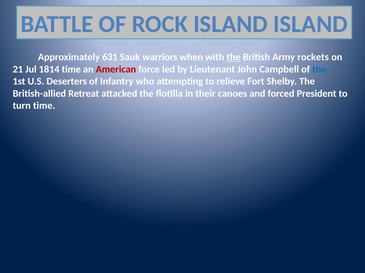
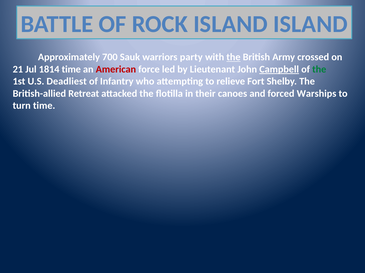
631: 631 -> 700 (110, 57)
when: when -> party (191, 57)
rockets: rockets -> crossed (313, 57)
Campbell underline: none -> present (279, 69)
the colour: blue -> green (319, 69)
Deserters: Deserters -> Deadliest (67, 82)
President: President -> Warships (317, 94)
